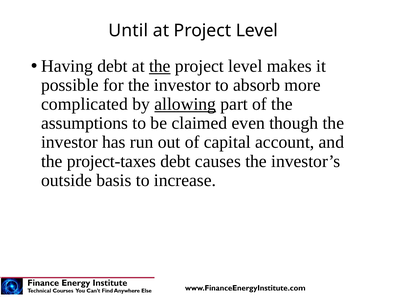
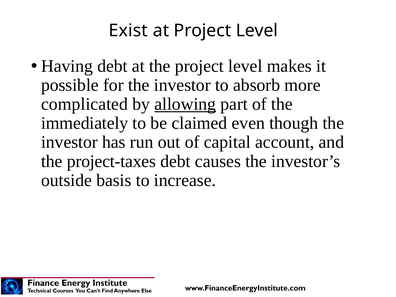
Until: Until -> Exist (128, 31)
the underline: present -> none (160, 66)
assumptions: assumptions -> immediately (85, 123)
